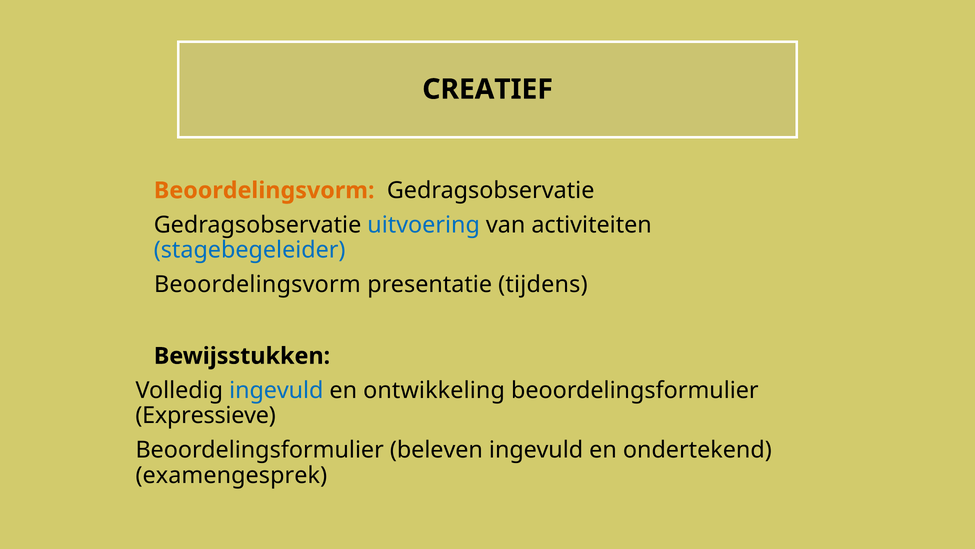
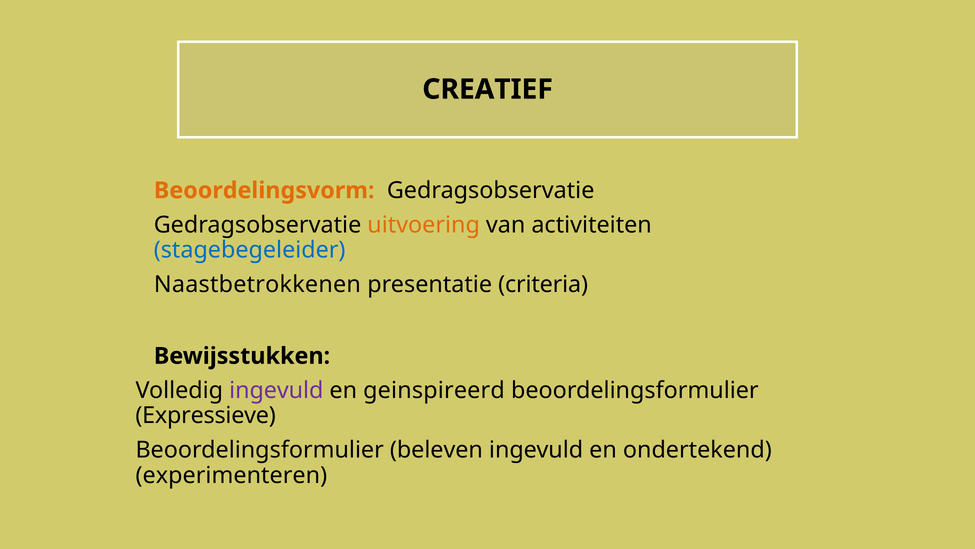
uitvoering colour: blue -> orange (424, 225)
Beoordelingsvorm: Beoordelingsvorm -> Naastbetrokkenen (257, 284)
tijdens: tijdens -> criteria (543, 284)
ingevuld colour: blue -> purple (276, 390)
ontwikkeling: ontwikkeling -> geinspireerd (434, 390)
examengesprek: examengesprek -> experimenteren (231, 475)
